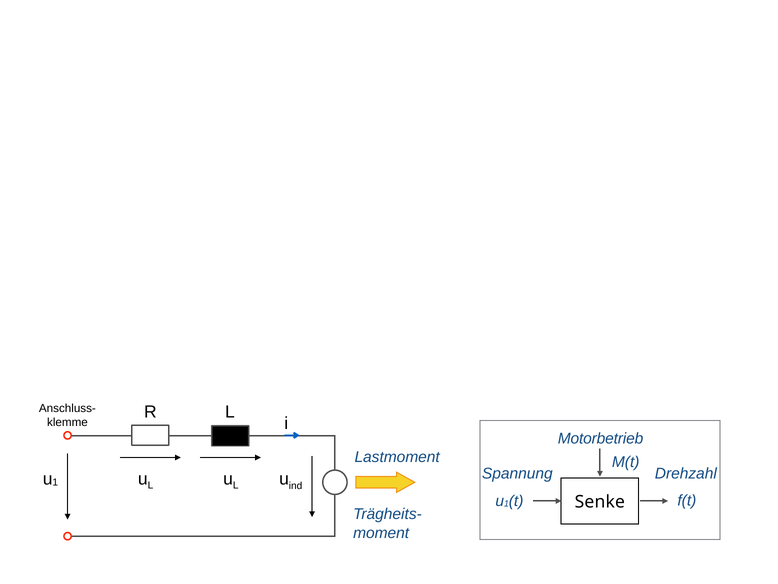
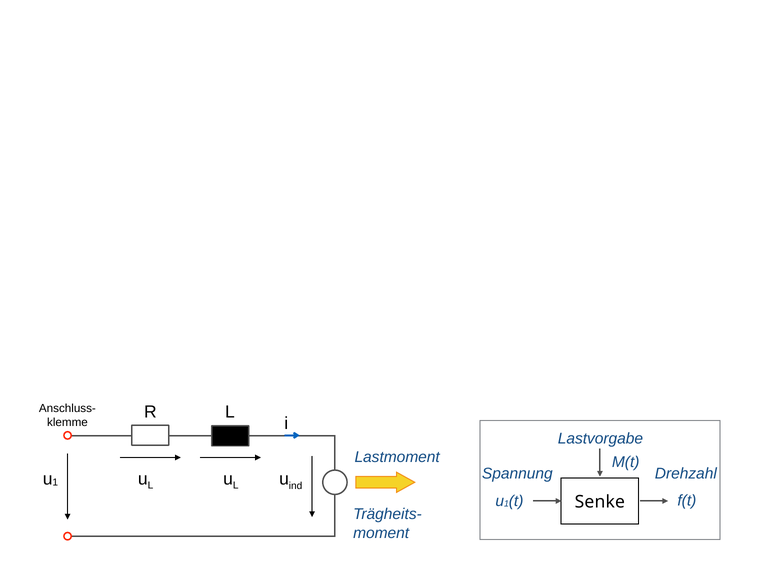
Motorbetrieb: Motorbetrieb -> Lastvorgabe (600, 438)
